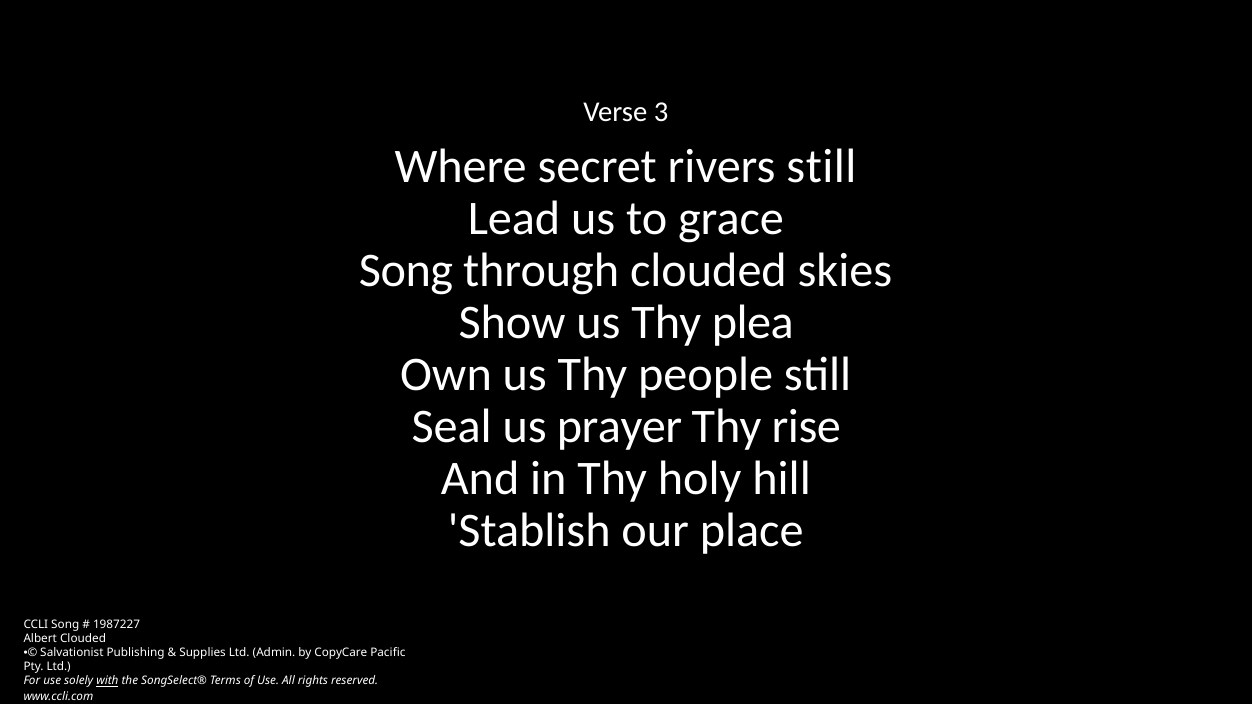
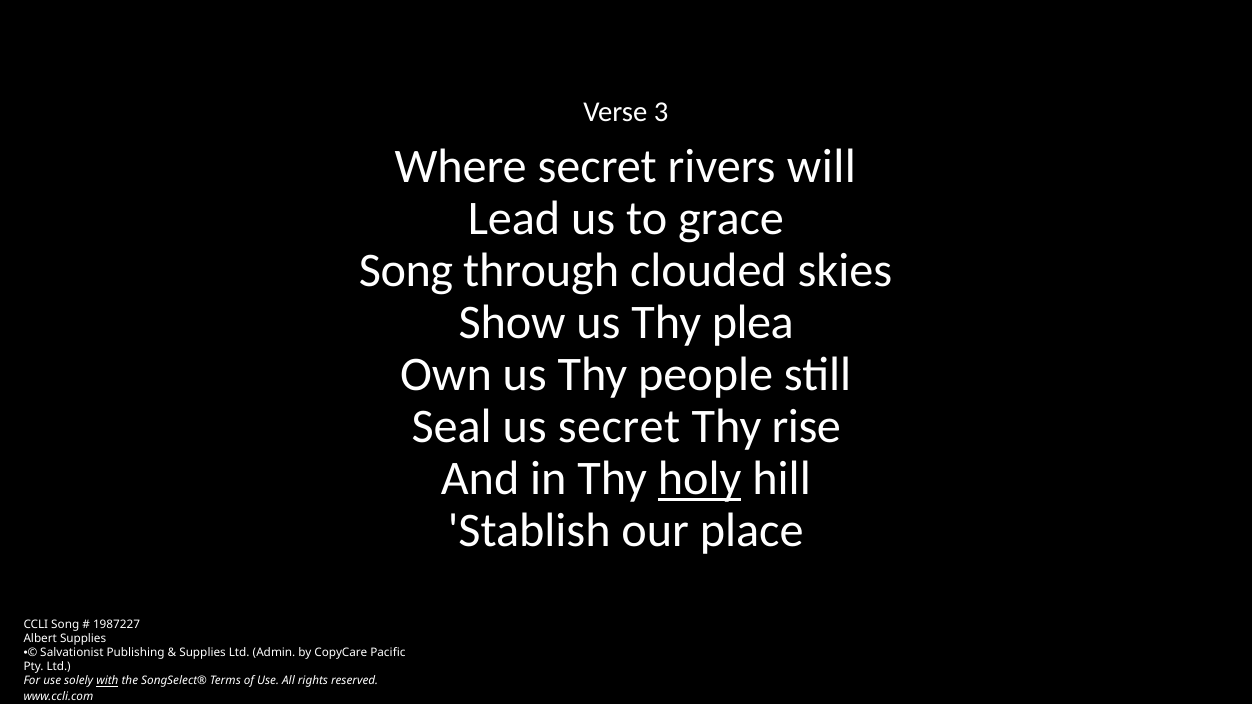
rivers still: still -> will (821, 166)
us prayer: prayer -> secret (619, 427)
holy underline: none -> present (700, 479)
Albert Clouded: Clouded -> Supplies (83, 639)
